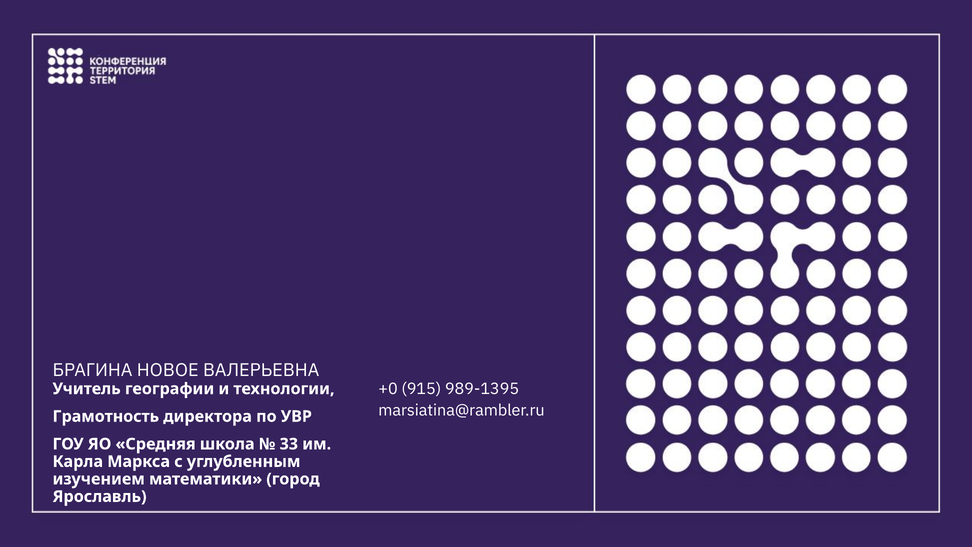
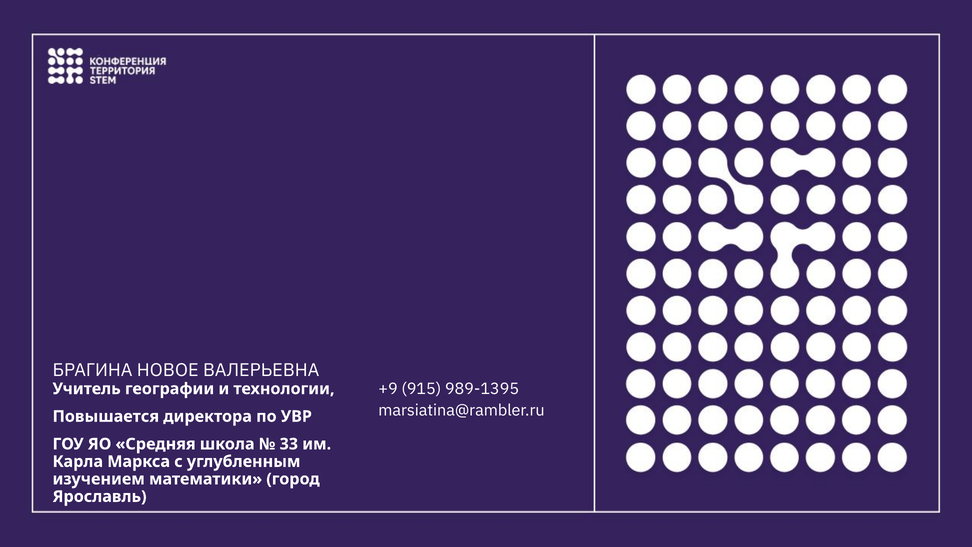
+0: +0 -> +9 (388, 389)
Грамотность: Грамотность -> Повышается (106, 416)
